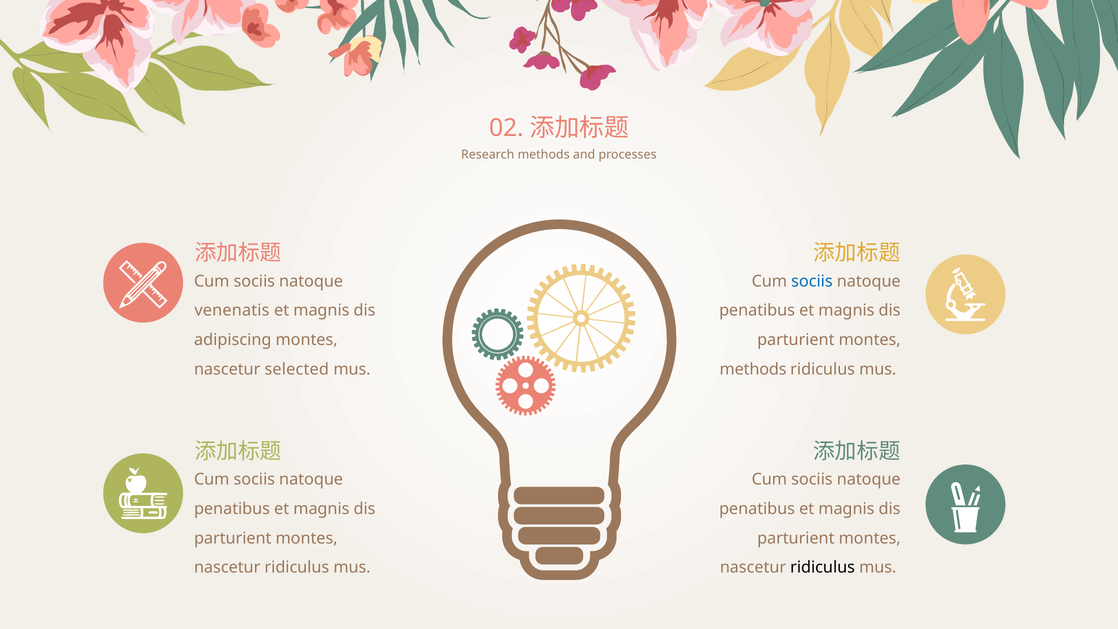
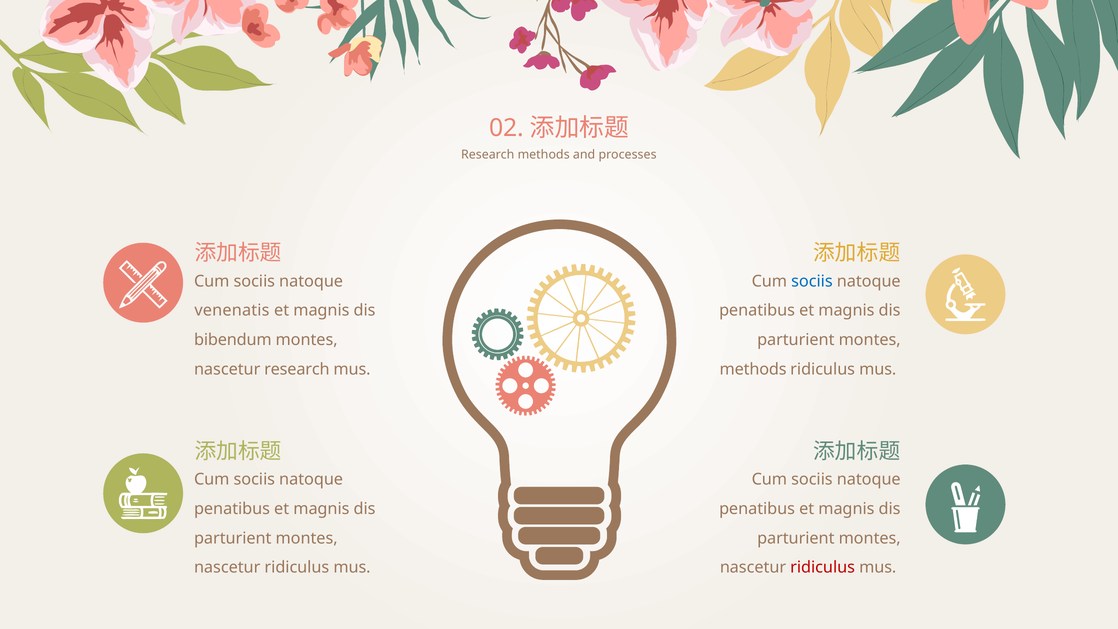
adipiscing: adipiscing -> bibendum (233, 340)
nascetur selected: selected -> research (297, 369)
ridiculus colour: black -> red (823, 567)
